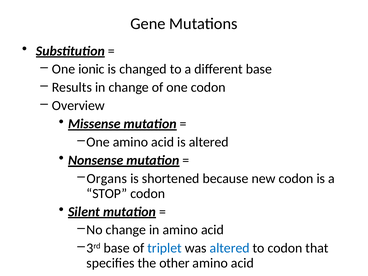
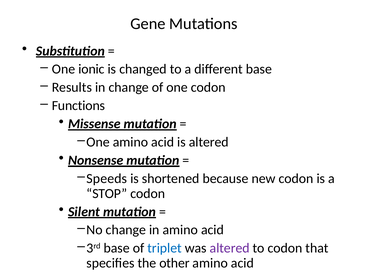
Overview: Overview -> Functions (78, 106)
Organs: Organs -> Speeds (107, 179)
altered colour: blue -> purple (230, 248)
